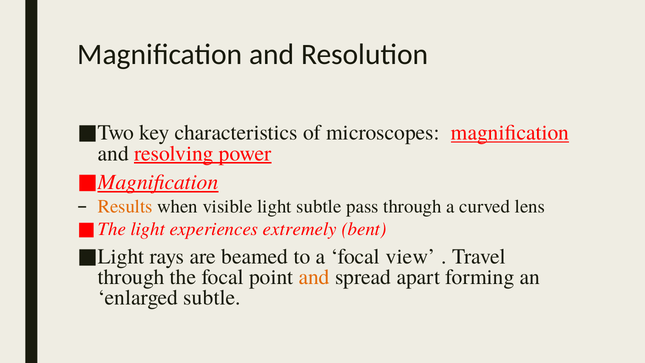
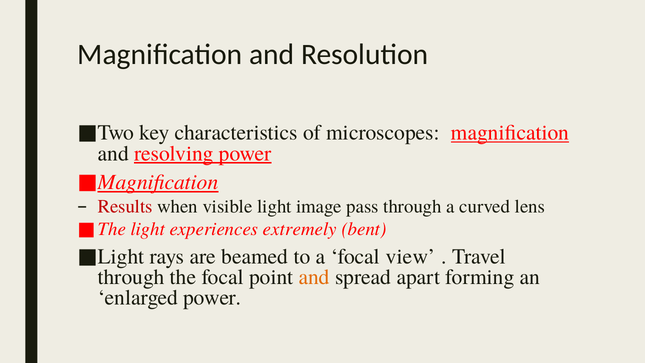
Results colour: orange -> red (125, 206)
light subtle: subtle -> image (319, 206)
enlarged subtle: subtle -> power (212, 298)
